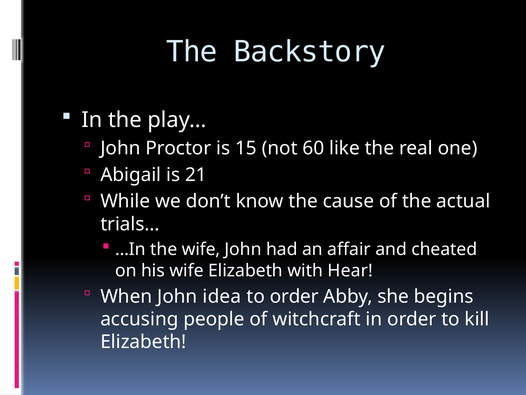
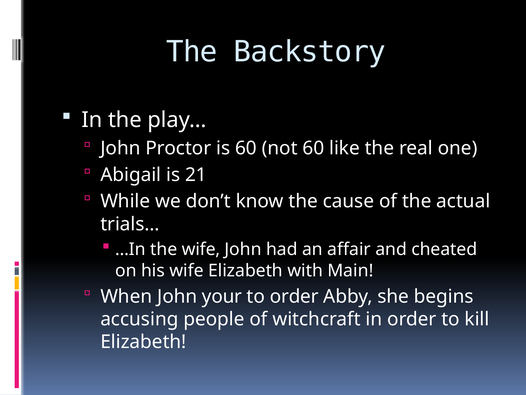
is 15: 15 -> 60 (246, 148)
Hear: Hear -> Main (350, 270)
idea: idea -> your (222, 296)
